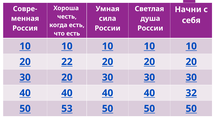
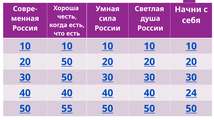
20 22: 22 -> 50 (67, 62)
30 20: 20 -> 50 (67, 78)
32: 32 -> 24 (191, 93)
53: 53 -> 55 (67, 109)
